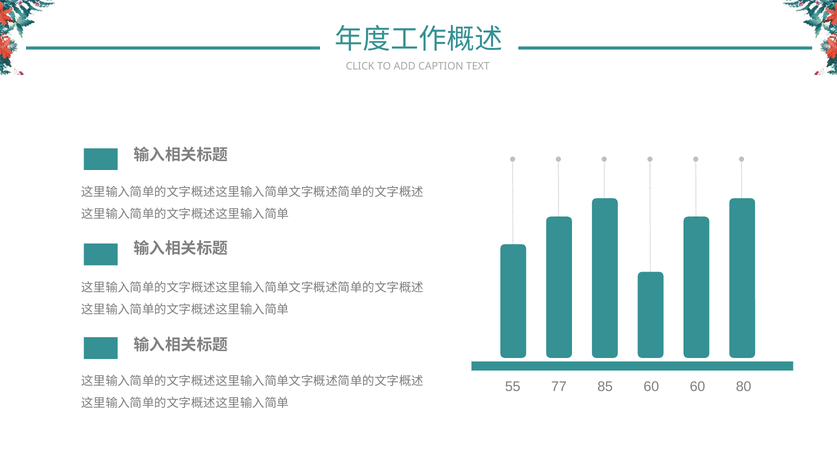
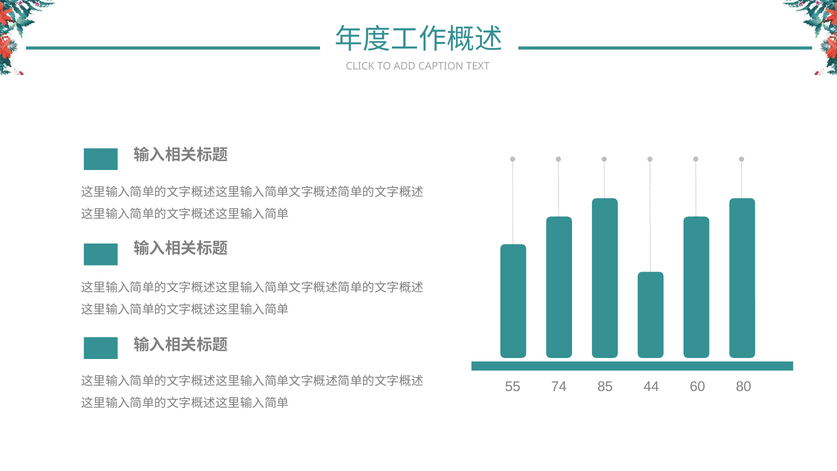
77: 77 -> 74 (559, 387)
85 60: 60 -> 44 (651, 387)
